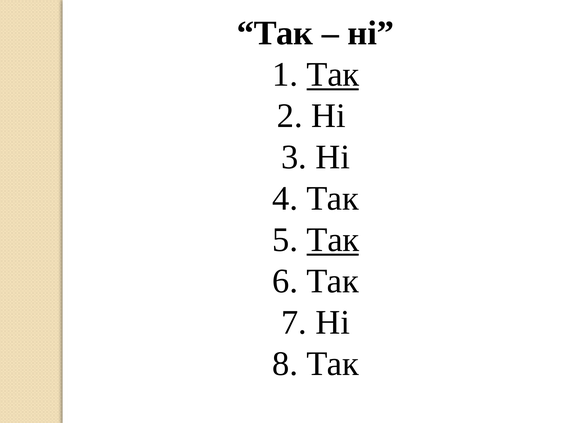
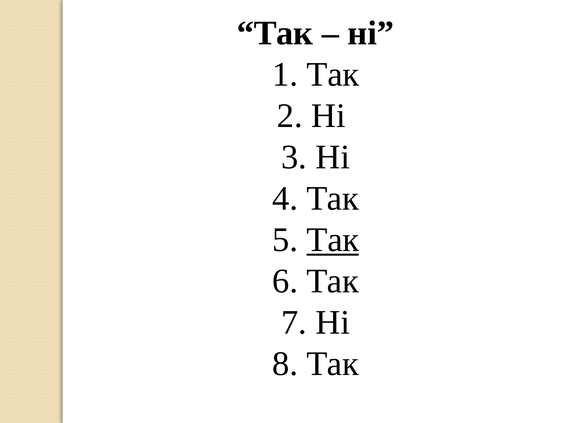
Так underline: present -> none (333, 74)
